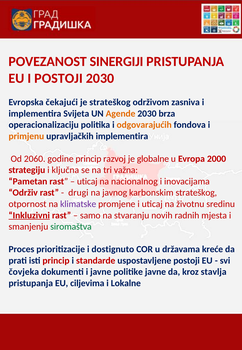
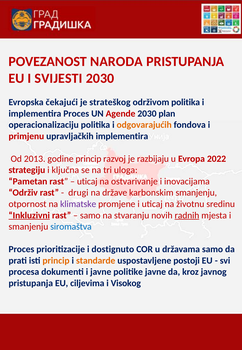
SINERGIJI: SINERGIJI -> NARODA (116, 62)
I POSTOJI: POSTOJI -> SVIJESTI (59, 78)
održivom zasniva: zasniva -> politika (186, 102)
implementira Svijeta: Svijeta -> Proces (76, 113)
Agende colour: orange -> red (121, 113)
brza: brza -> plan (167, 113)
primjenu colour: orange -> red (26, 136)
2060: 2060 -> 2013 (35, 159)
globalne: globalne -> razbijaju (153, 159)
2000: 2000 -> 2022 (217, 159)
važna: važna -> uloga (126, 170)
nacionalnog: nacionalnog -> ostvarivanje (134, 181)
javnog: javnog -> države (115, 192)
karbonskim strateškog: strateškog -> smanjenju (196, 192)
radnih underline: none -> present (187, 215)
siromaštva colour: green -> blue (71, 226)
državama kreće: kreće -> samo (213, 249)
princip colour: red -> orange (56, 260)
standarde colour: red -> orange (96, 260)
čovjeka: čovjeka -> procesa (24, 271)
stavlja: stavlja -> javnog (214, 271)
Lokalne: Lokalne -> Visokog (126, 283)
